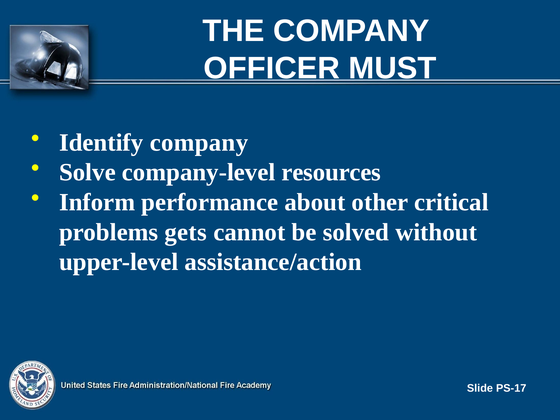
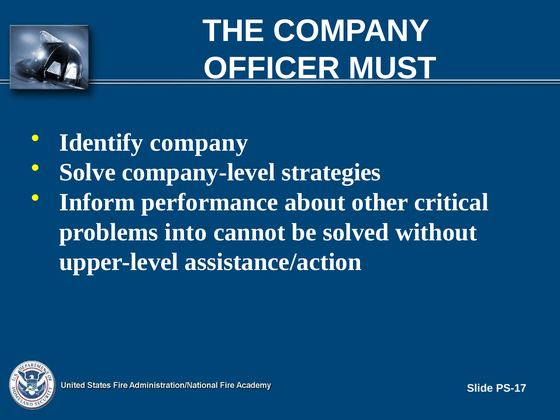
resources: resources -> strategies (331, 172)
gets: gets -> into (186, 232)
